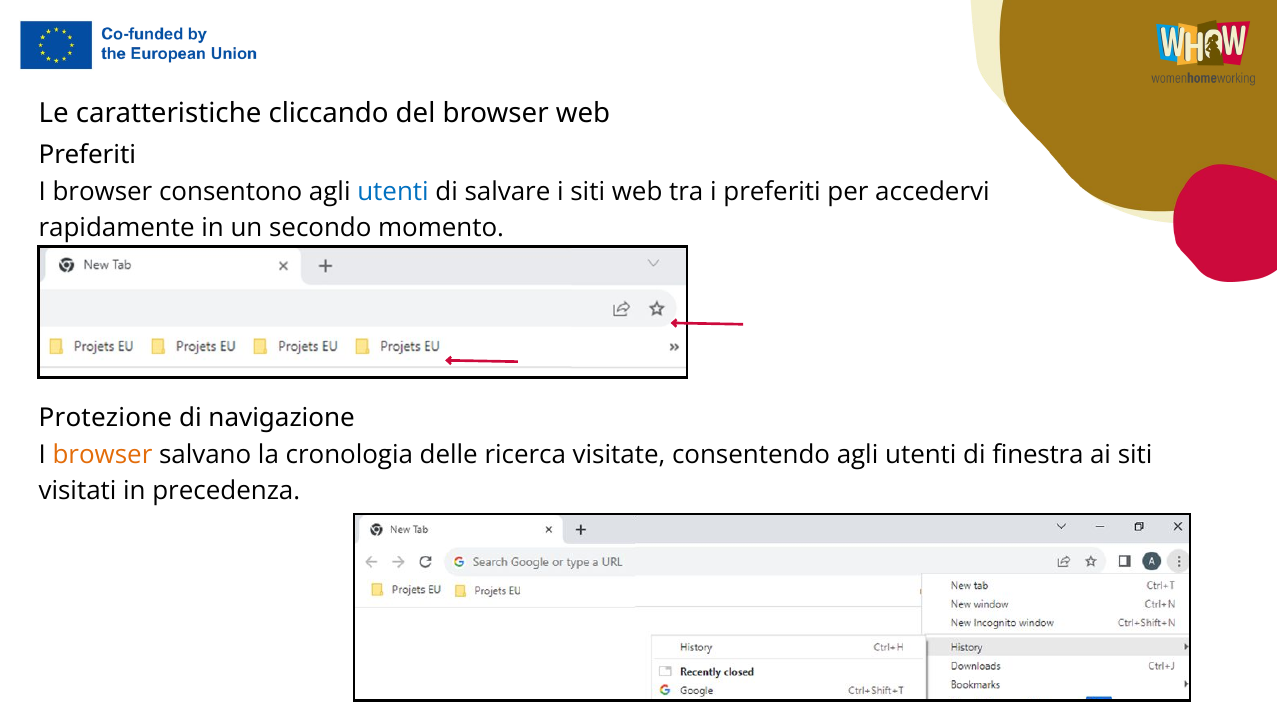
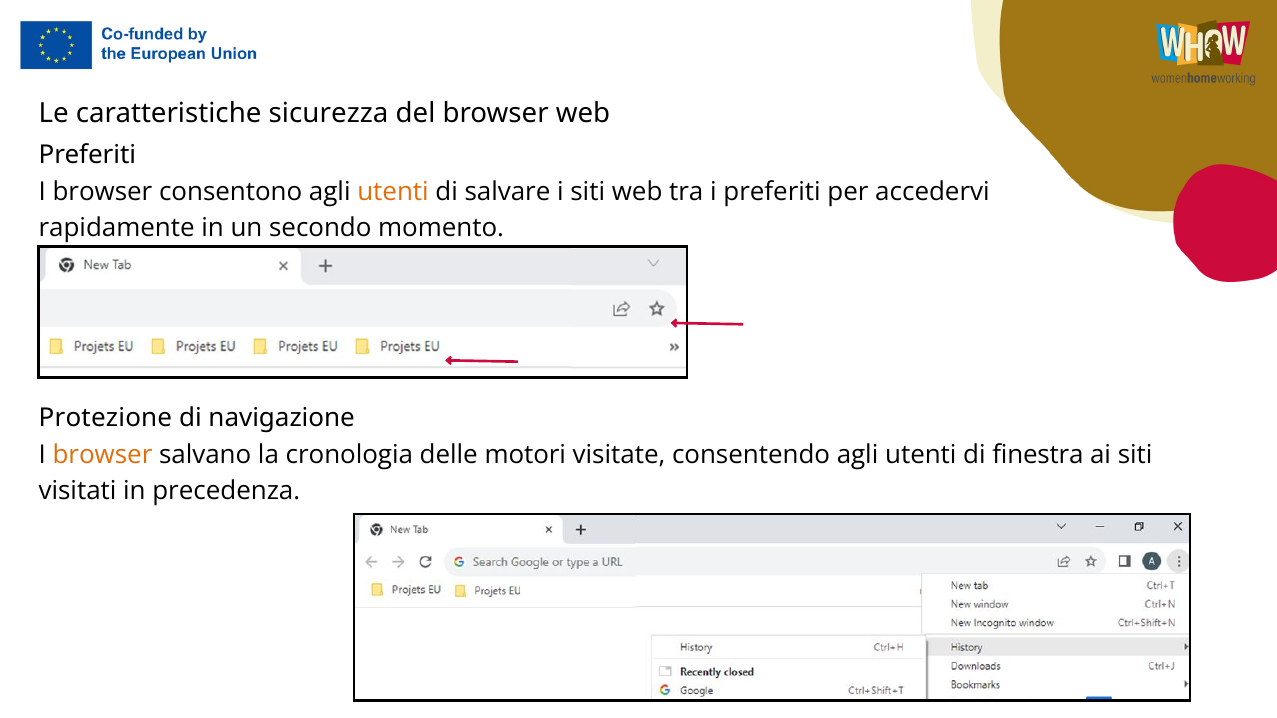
cliccando: cliccando -> sicurezza (329, 113)
utenti colour: blue -> orange (393, 192)
ricerca: ricerca -> motori (525, 455)
